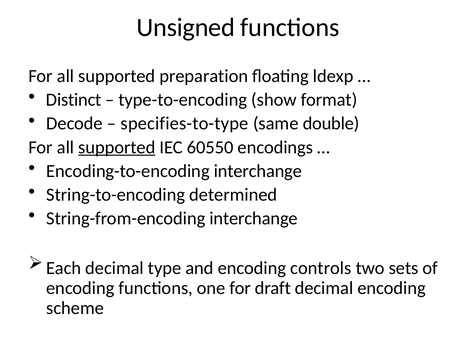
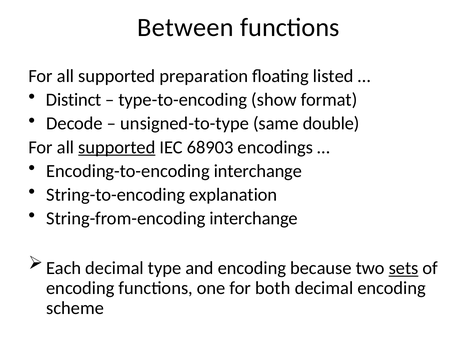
Unsigned: Unsigned -> Between (185, 27)
ldexp: ldexp -> listed (333, 76)
specifies-to-type: specifies-to-type -> unsigned-to-type (185, 123)
60550: 60550 -> 68903 (210, 147)
determined: determined -> explanation (233, 194)
controls: controls -> because (321, 268)
sets underline: none -> present (404, 268)
draft: draft -> both (273, 288)
